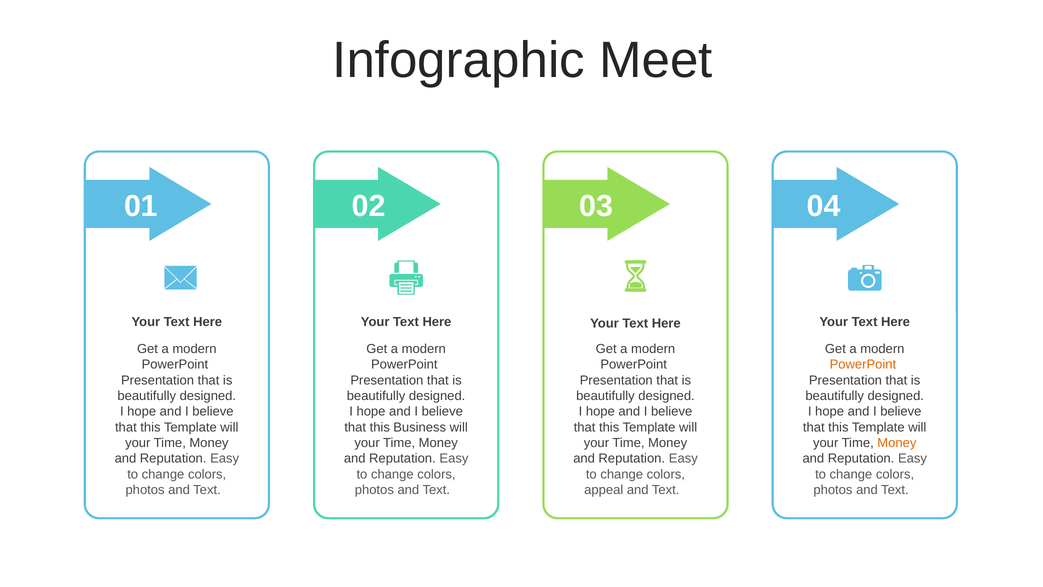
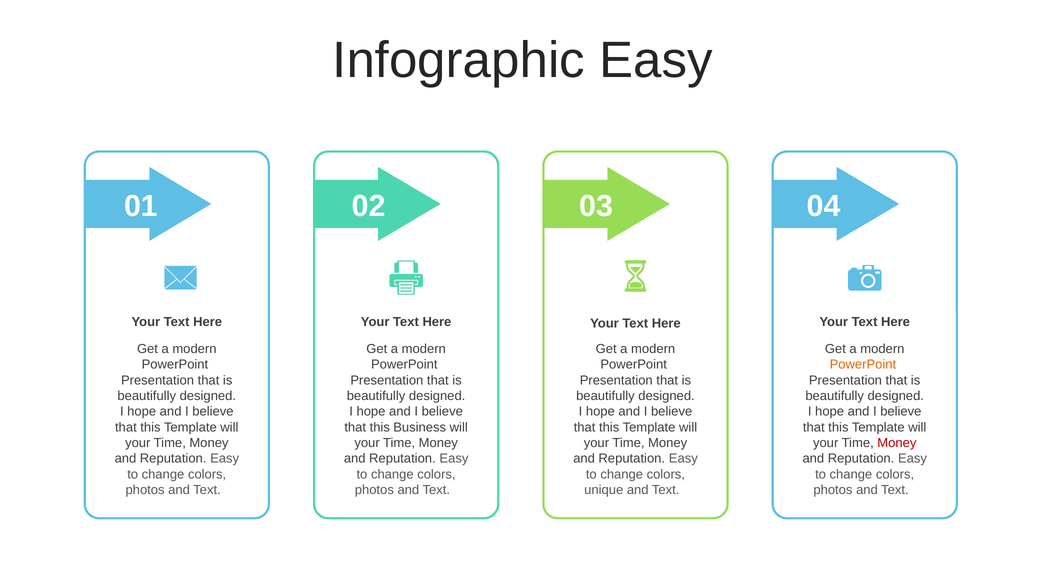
Infographic Meet: Meet -> Easy (656, 60)
Money colour: orange -> red (897, 443)
appeal: appeal -> unique (604, 490)
